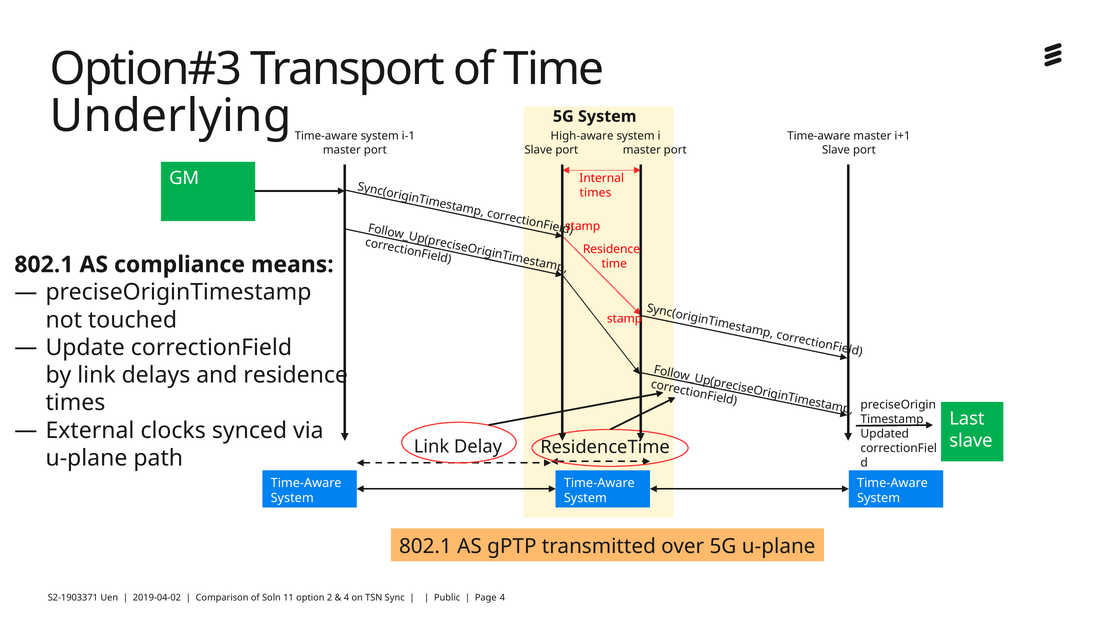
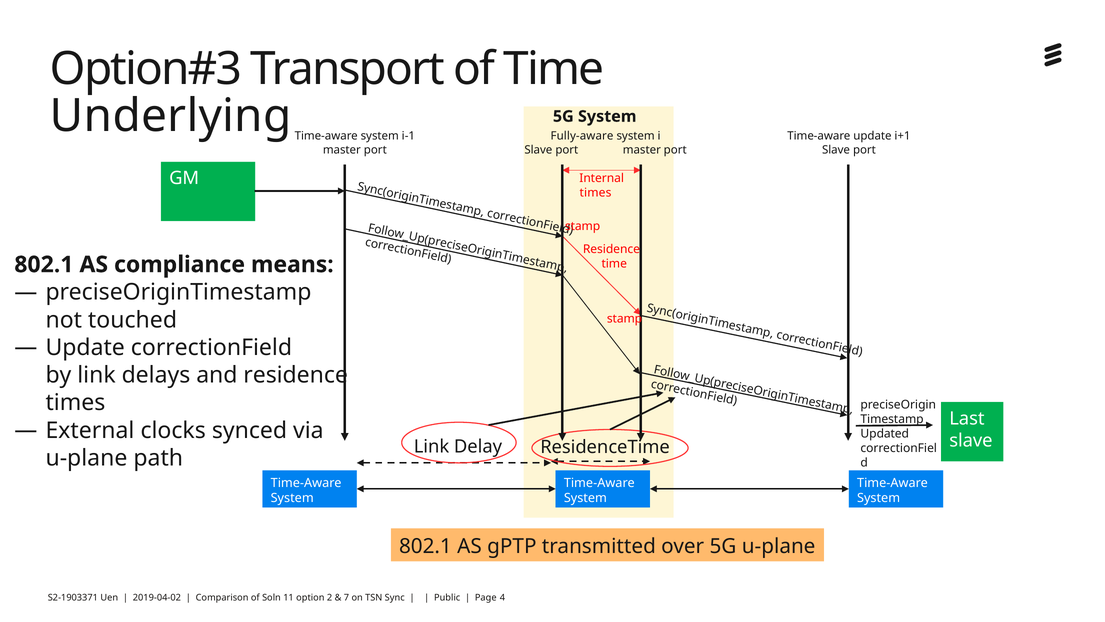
High-aware: High-aware -> Fully-aware (582, 136)
Time-aware master: master -> update (872, 136)
4: 4 -> 7 (346, 597)
